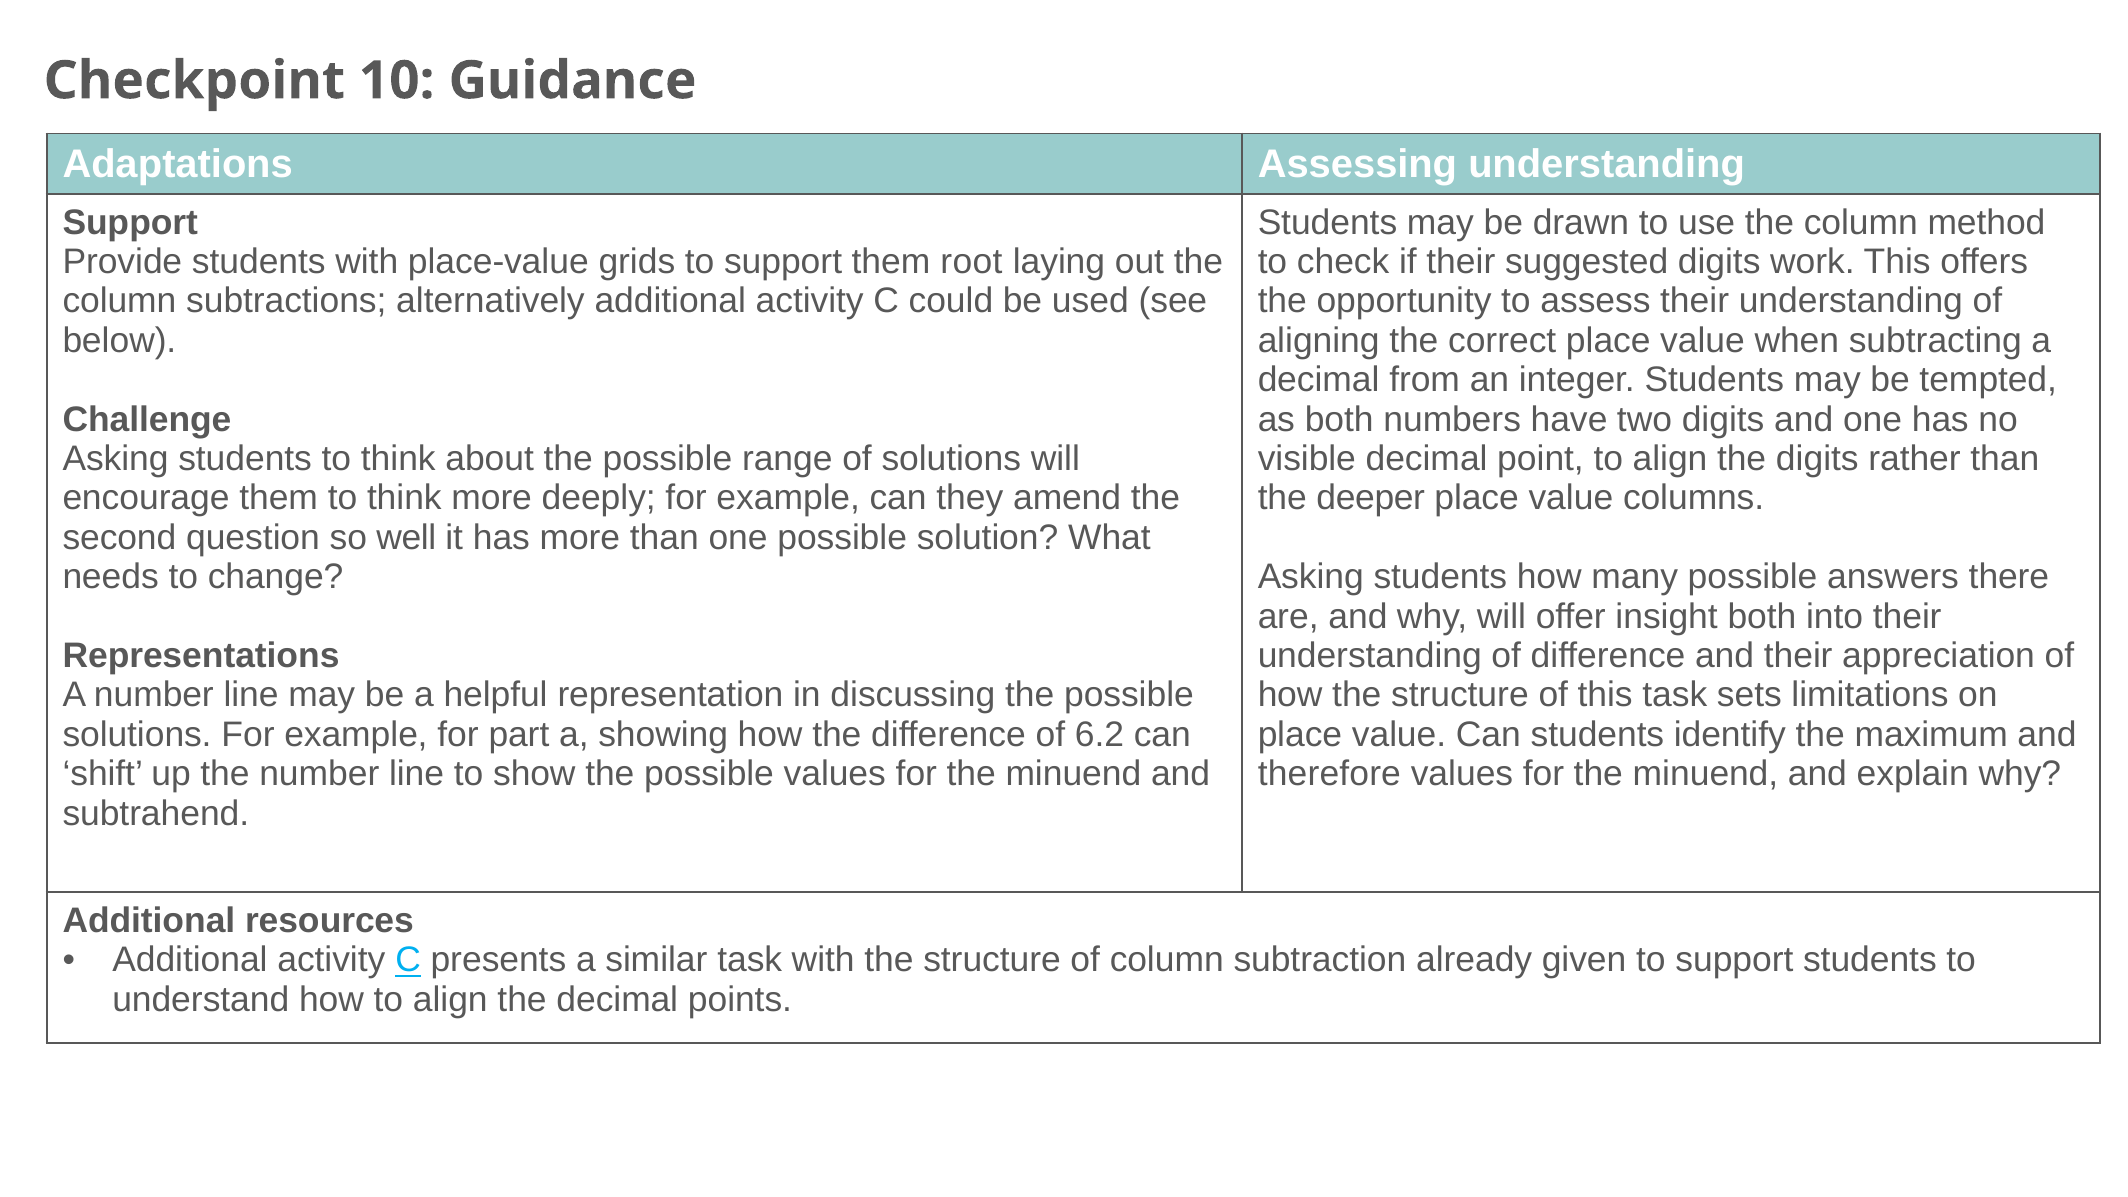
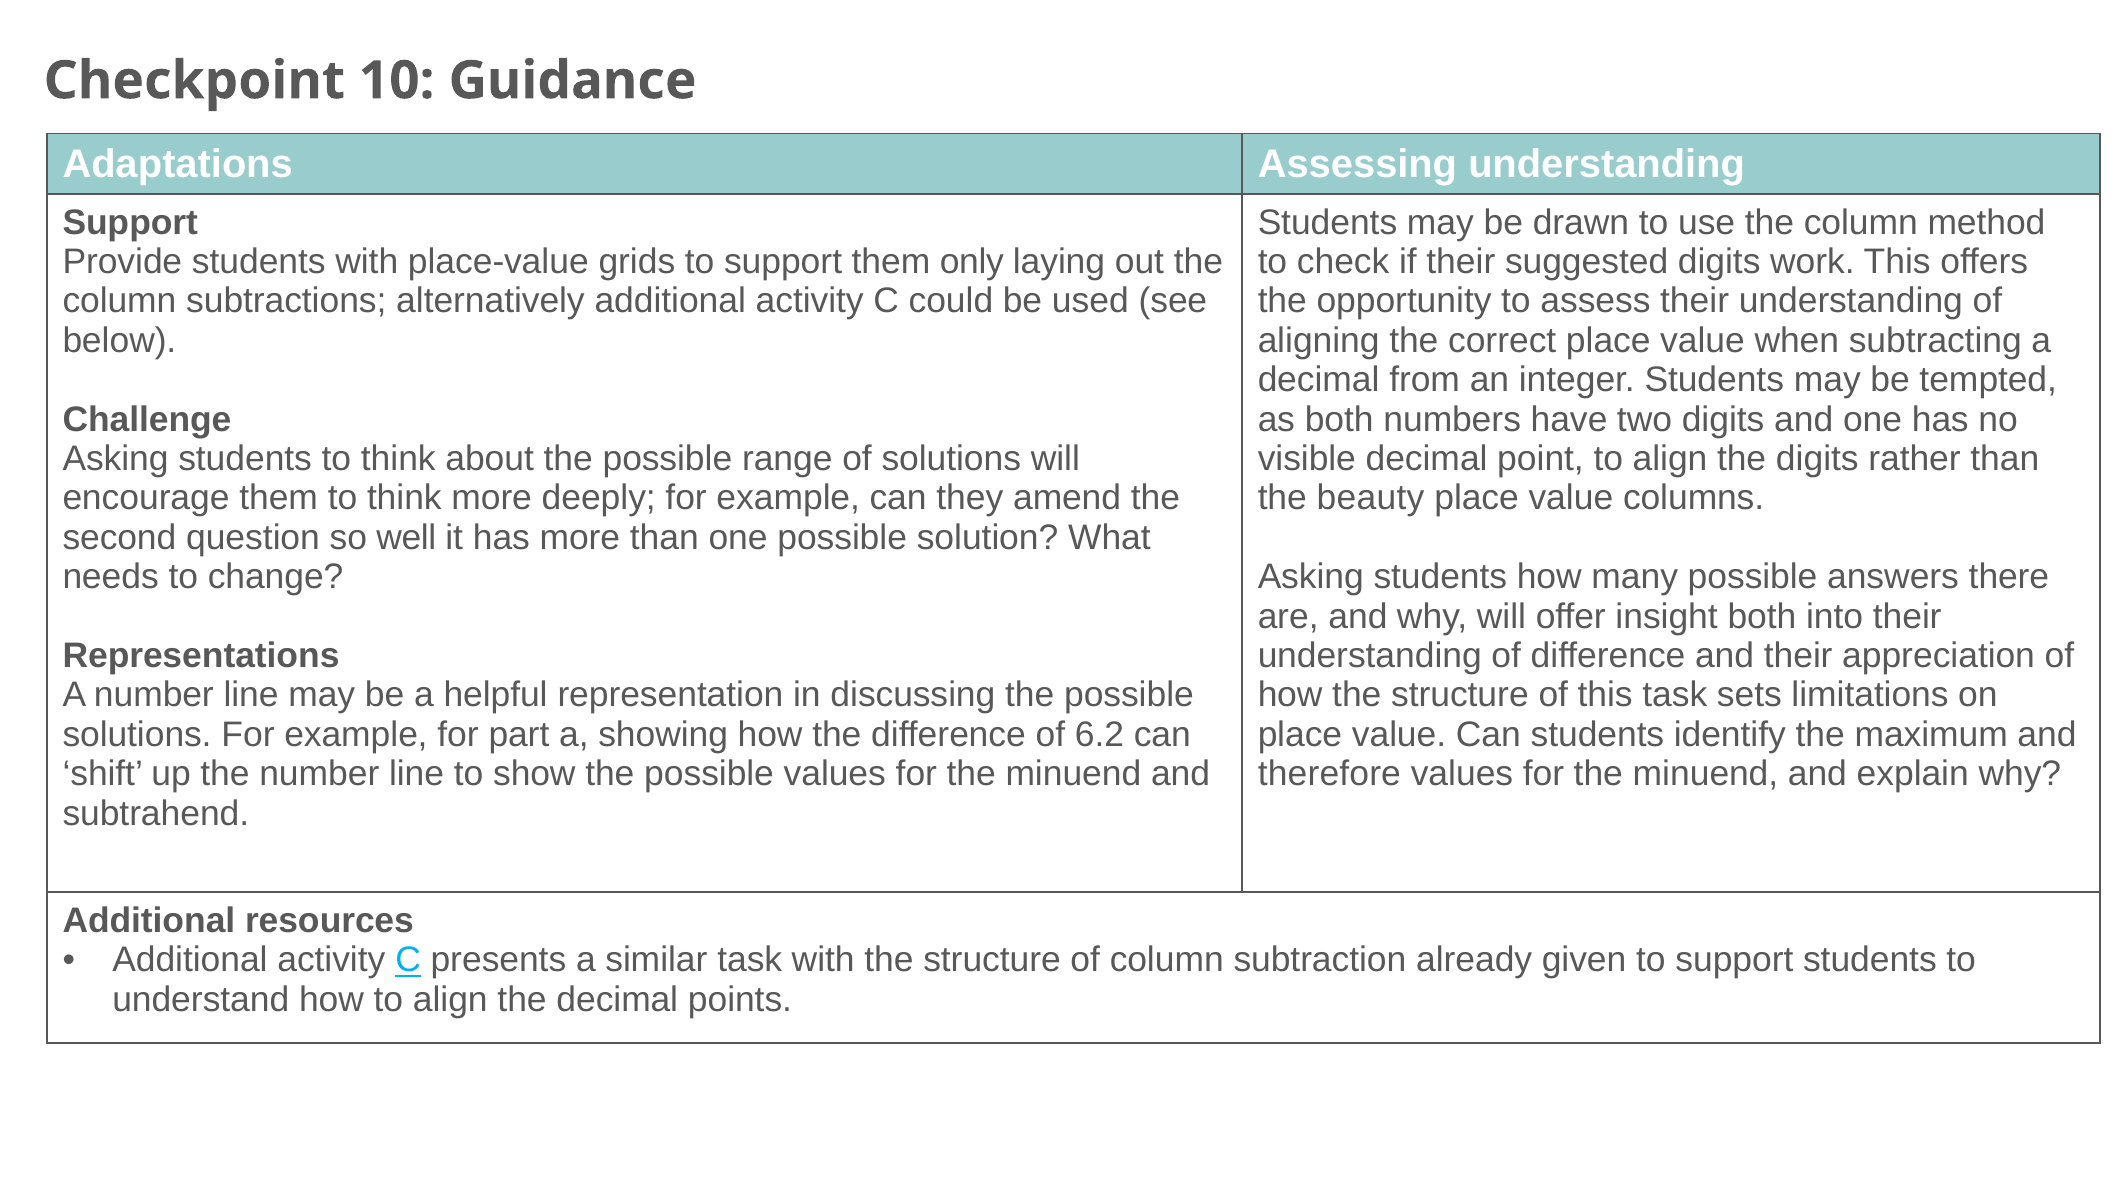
root: root -> only (972, 262)
deeper: deeper -> beauty (1370, 498)
